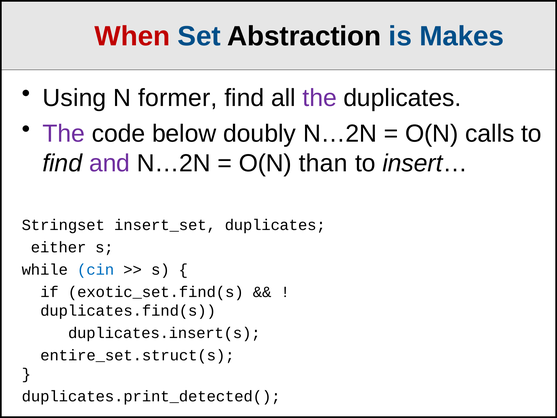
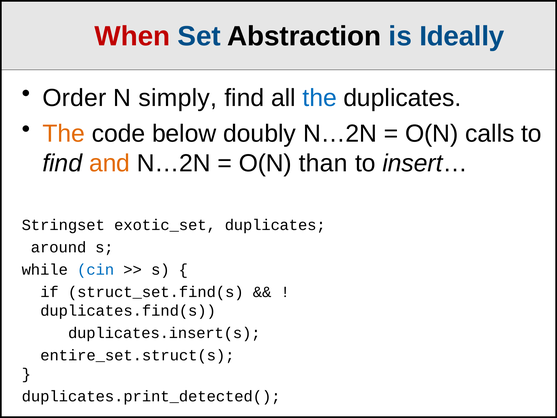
Makes: Makes -> Ideally (462, 36)
Using: Using -> Order (74, 98)
former: former -> simply (178, 98)
the colour: purple -> blue (320, 98)
The colour: purple -> orange (64, 133)
and colour: purple -> orange (110, 163)
insert_set: insert_set -> exotic_set (165, 225)
either: either -> around (59, 247)
exotic_set.find(s: exotic_set.find(s -> struct_set.find(s (156, 292)
